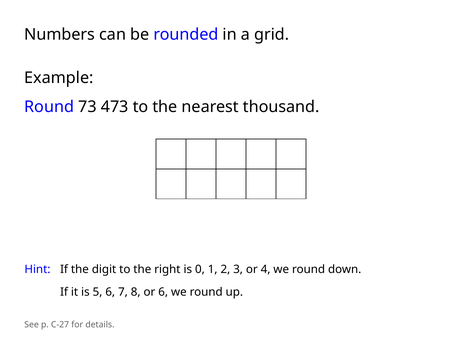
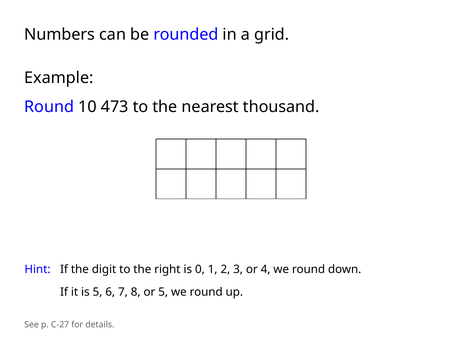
73: 73 -> 10 (87, 107)
or 6: 6 -> 5 (163, 293)
